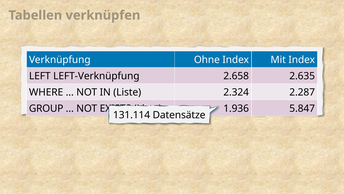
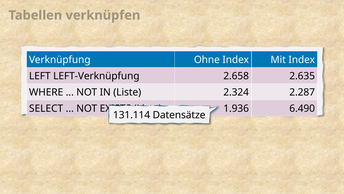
GROUP: GROUP -> SELECT (46, 108)
5.847: 5.847 -> 6.490 (302, 108)
